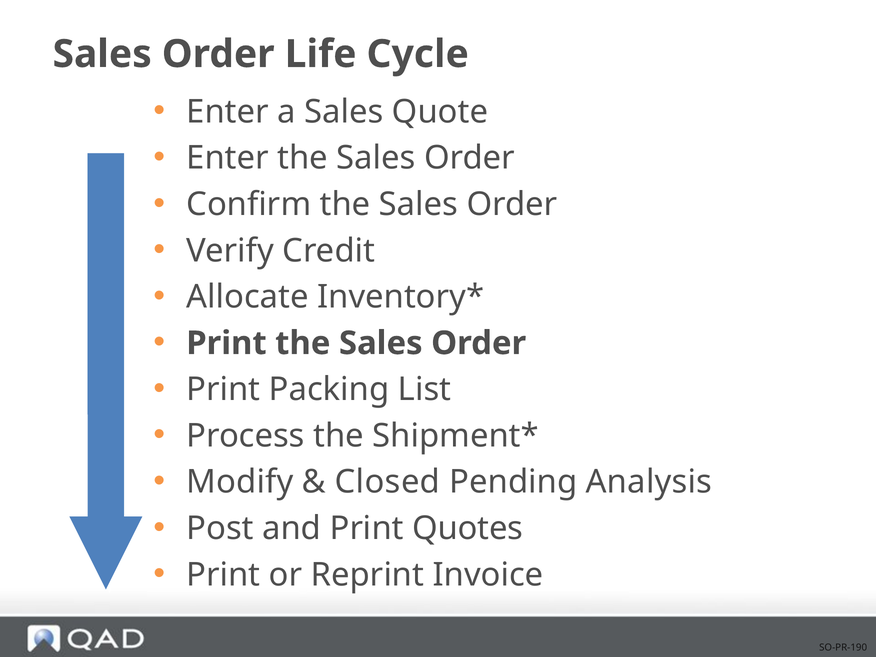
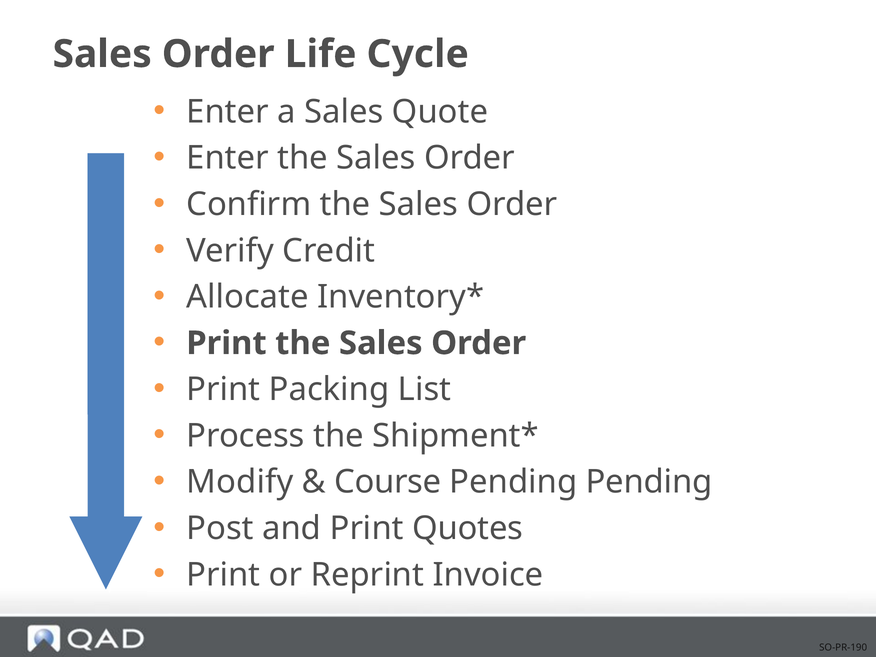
Closed: Closed -> Course (388, 482)
Pending Analysis: Analysis -> Pending (649, 482)
